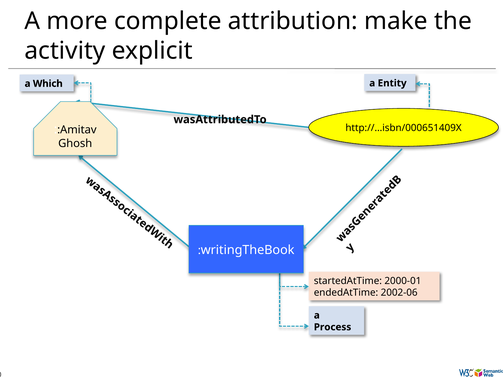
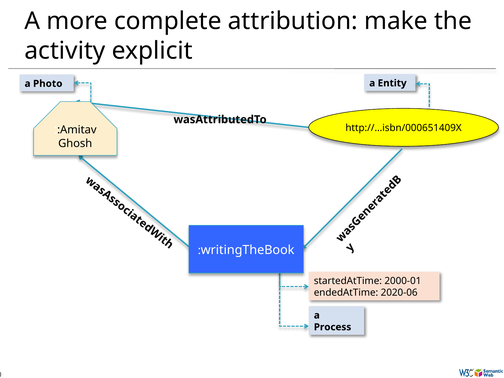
Which: Which -> Photo (48, 84)
2002-06: 2002-06 -> 2020-06 (399, 293)
